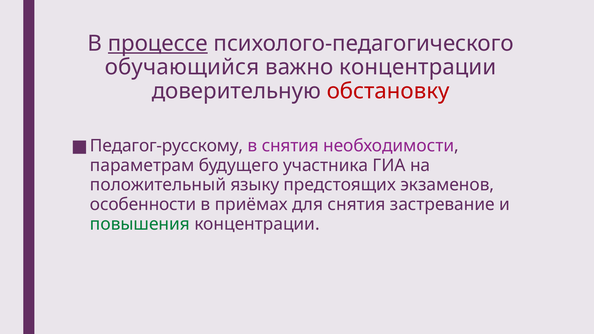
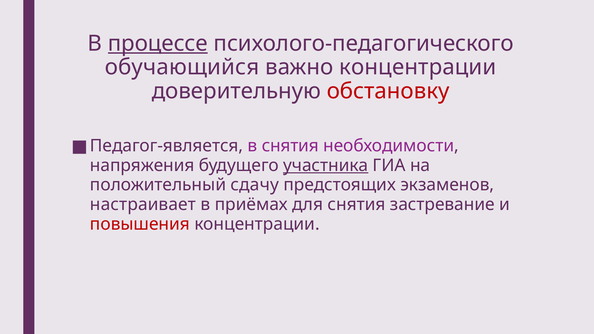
Педагог-русскому: Педагог-русскому -> Педагог-является (167, 146)
параметрам: параметрам -> напряжения (142, 165)
участника underline: none -> present (326, 165)
языку: языку -> сдачу (255, 185)
особенности: особенности -> настраивает (143, 204)
повышения colour: green -> red (140, 224)
